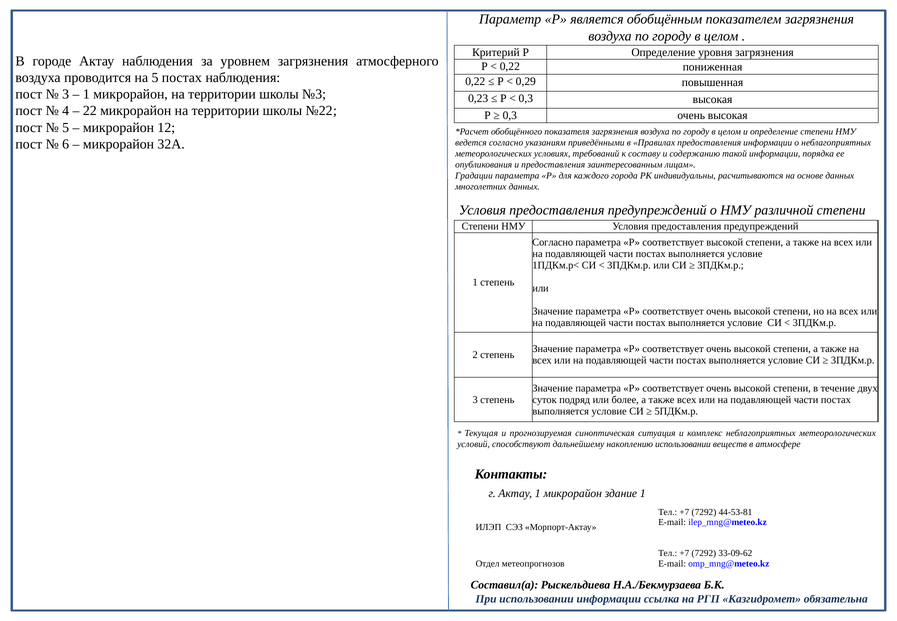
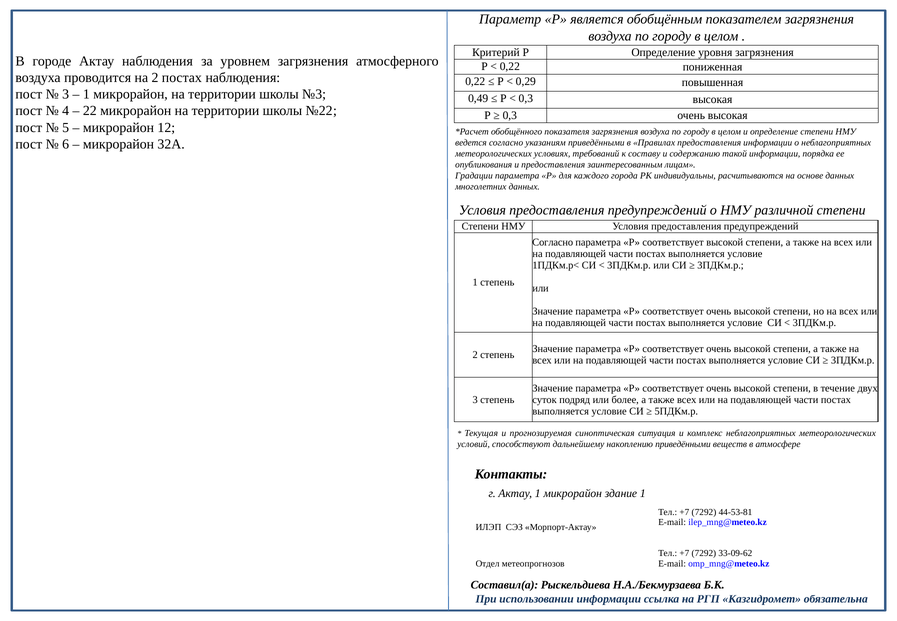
на 5: 5 -> 2 (155, 78)
0,23: 0,23 -> 0,49 (478, 98)
накоплению использовании: использовании -> приведёнными (683, 444)
